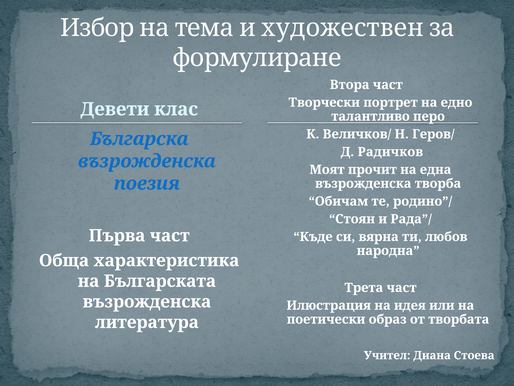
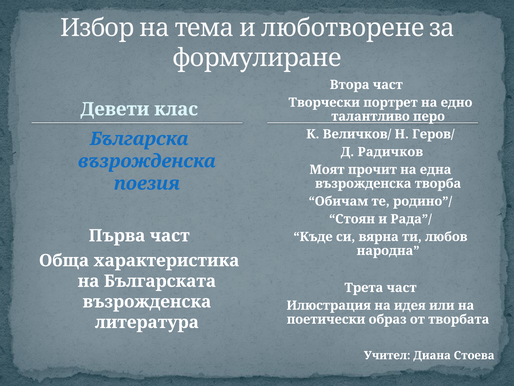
художествен: художествен -> люботворене (343, 28)
